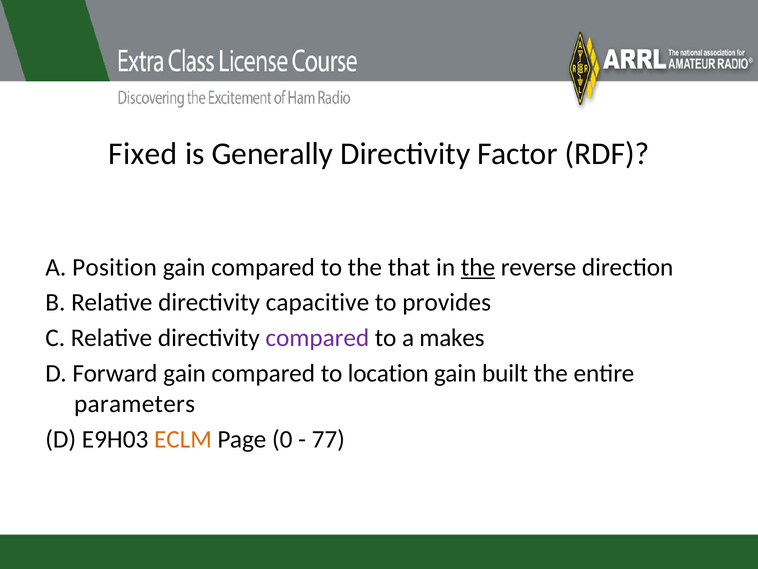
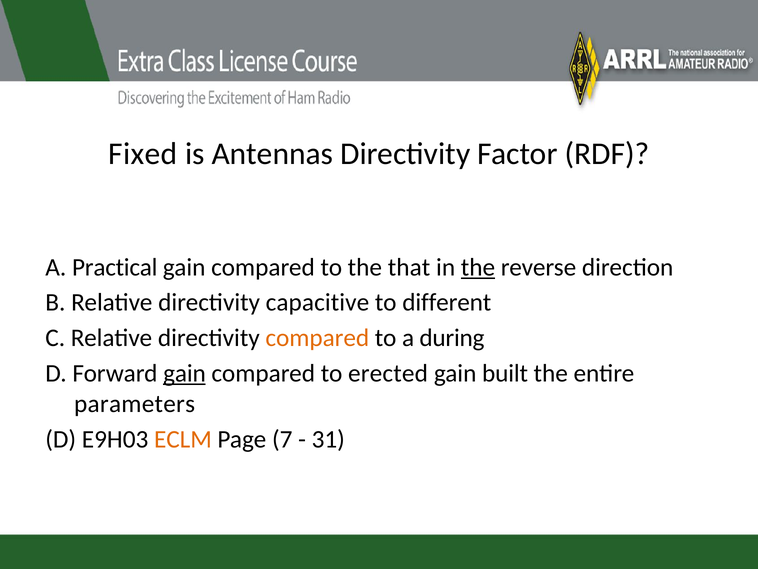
Generally: Generally -> Antennas (272, 154)
Position: Position -> Practical (115, 267)
provides: provides -> different (447, 302)
compared colour: purple -> orange (317, 338)
makes: makes -> during (452, 338)
gain underline: none -> present (185, 373)
location: location -> erected (388, 373)
0: 0 -> 7 (282, 439)
77: 77 -> 31 (328, 439)
